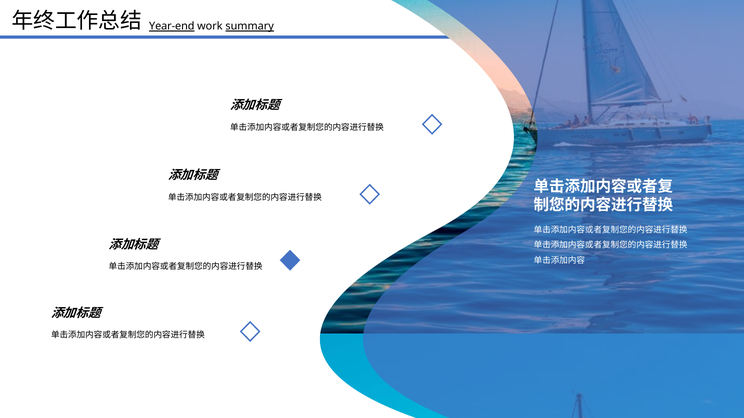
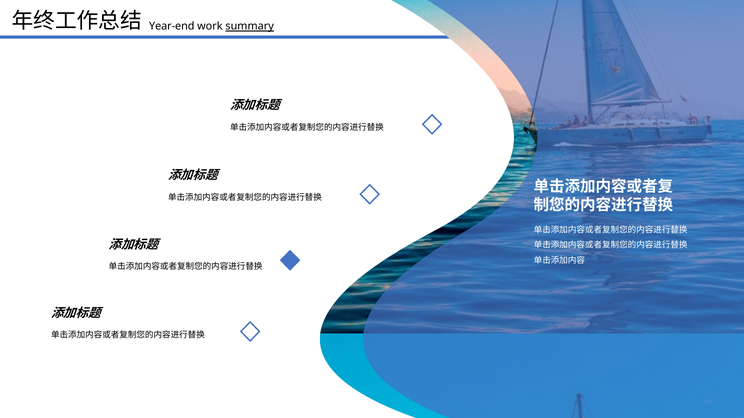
Year-end underline: present -> none (172, 26)
